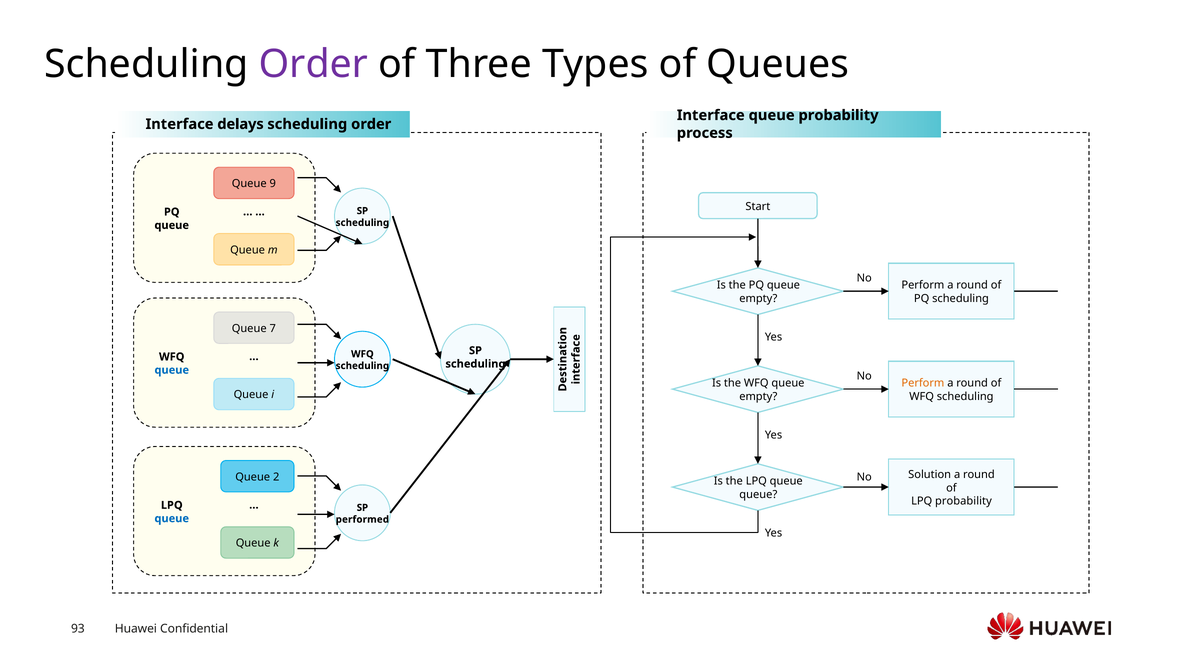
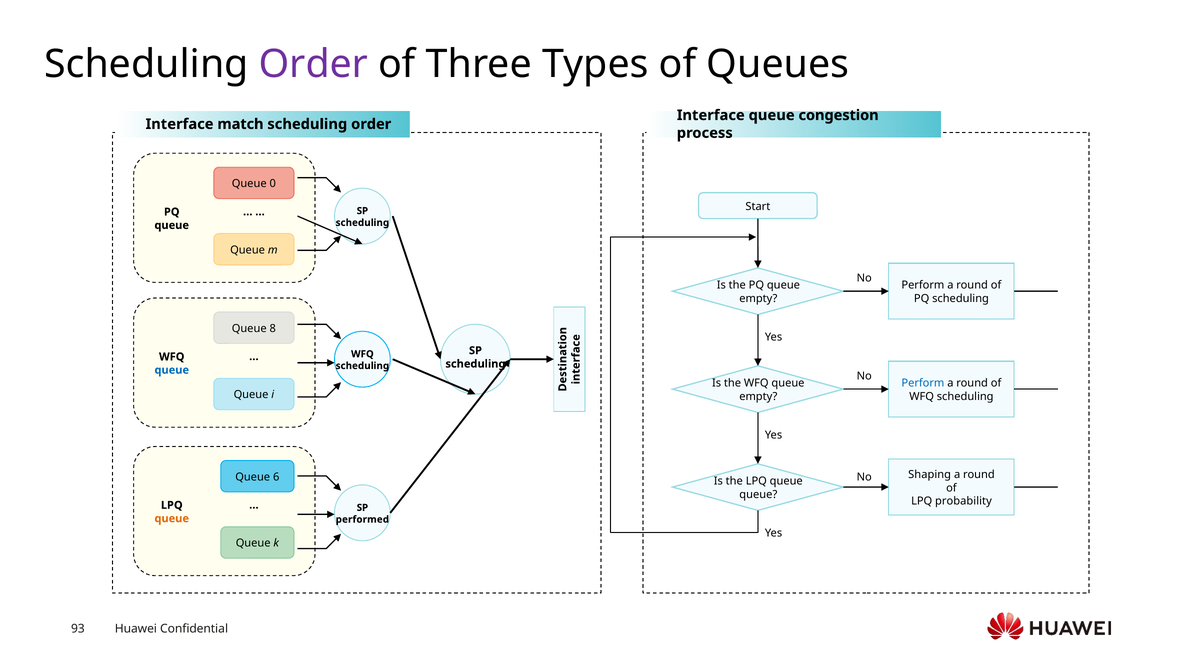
queue probability: probability -> congestion (839, 115)
delays: delays -> match (240, 124)
9: 9 -> 0 (273, 183)
7: 7 -> 8 (273, 328)
Perform colour: orange -> blue (923, 383)
Solution: Solution -> Shaping (930, 474)
2: 2 -> 6 (276, 476)
queue colour: blue -> orange (172, 518)
